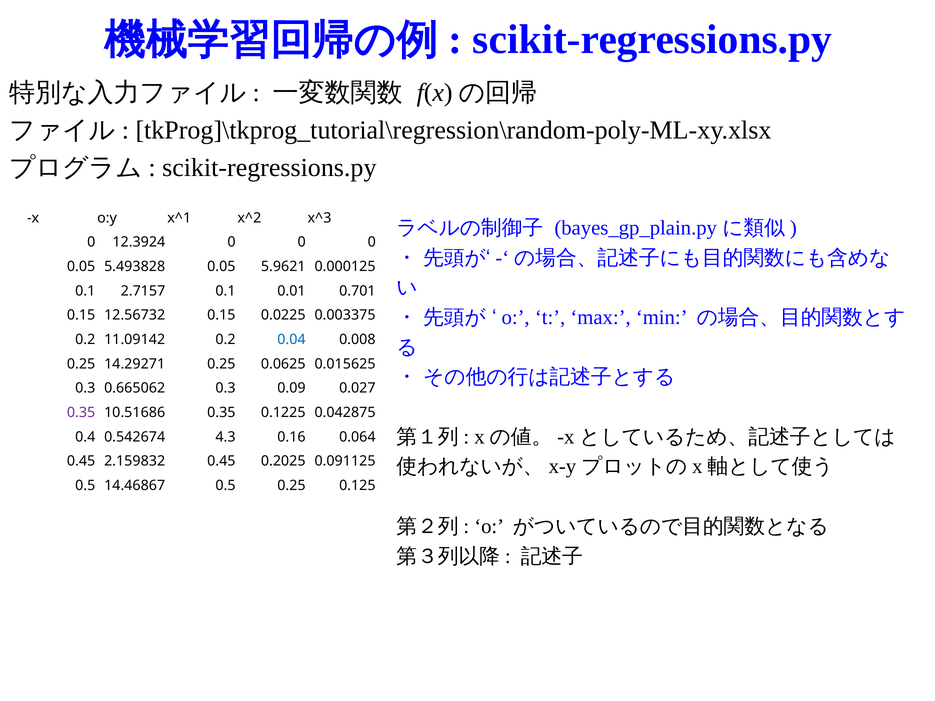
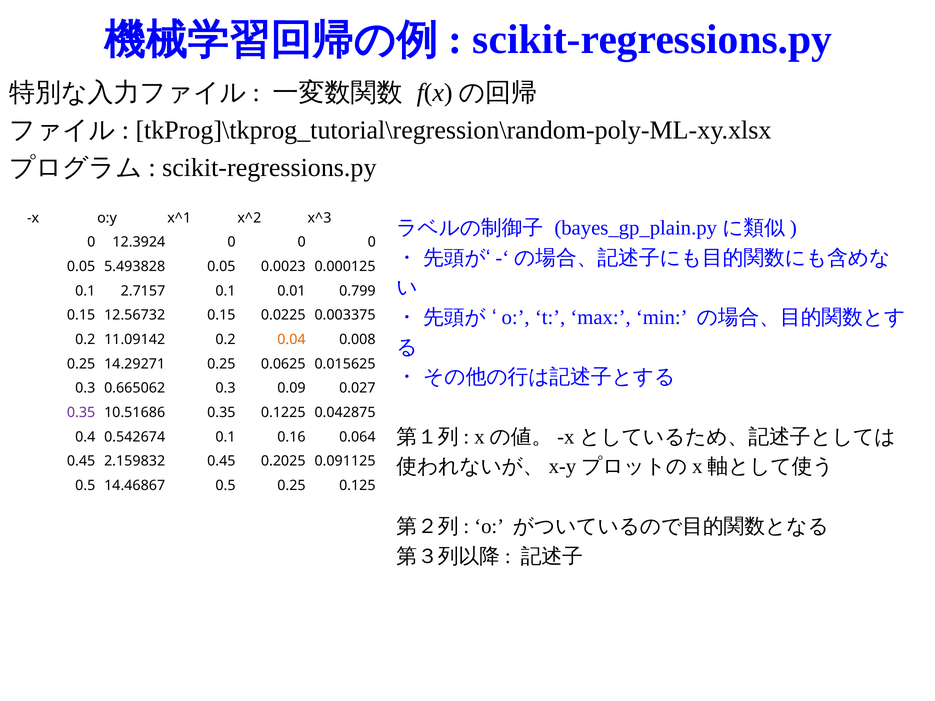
5.9621: 5.9621 -> 0.0023 (283, 267)
0.701: 0.701 -> 0.799 (357, 291)
0.04 colour: blue -> orange (291, 340)
0.542674 4.3: 4.3 -> 0.1 (225, 437)
